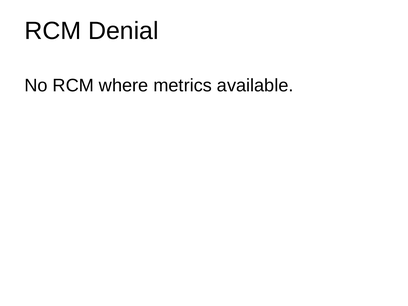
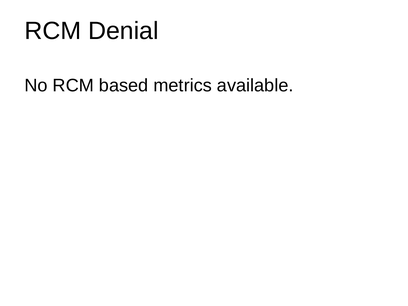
where: where -> based (124, 86)
